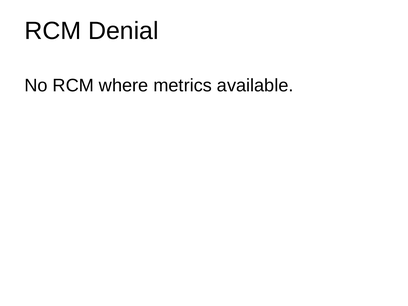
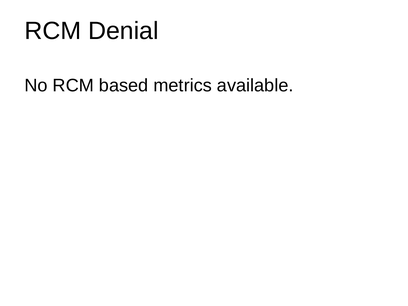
where: where -> based (124, 86)
